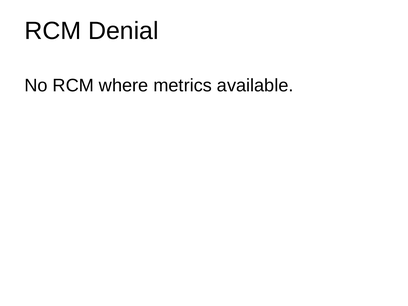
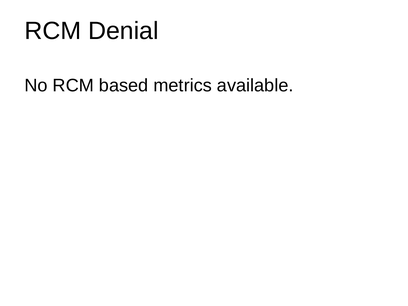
where: where -> based (124, 86)
